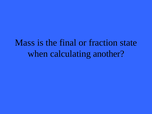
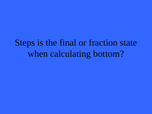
Mass: Mass -> Steps (25, 43)
another: another -> bottom (109, 54)
